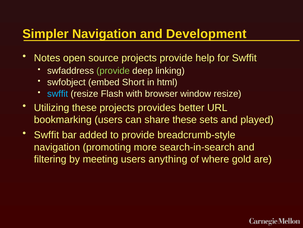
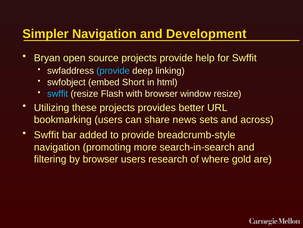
Notes: Notes -> Bryan (47, 58)
provide colour: light green -> light blue (113, 70)
share these: these -> news (185, 119)
played: played -> across (257, 119)
by meeting: meeting -> browser (100, 159)
anything: anything -> research (168, 159)
